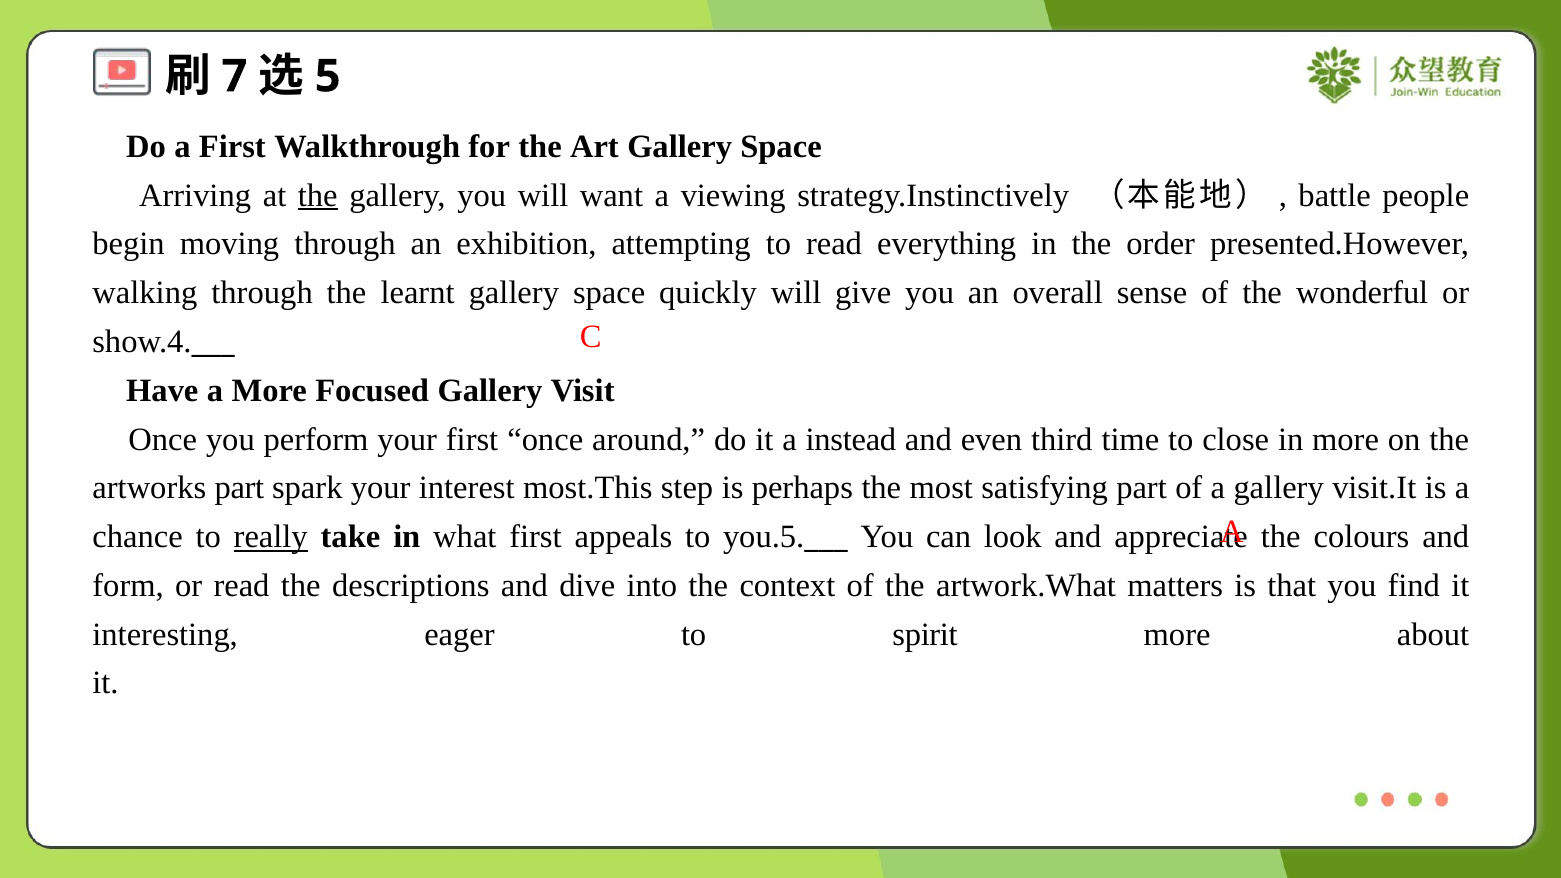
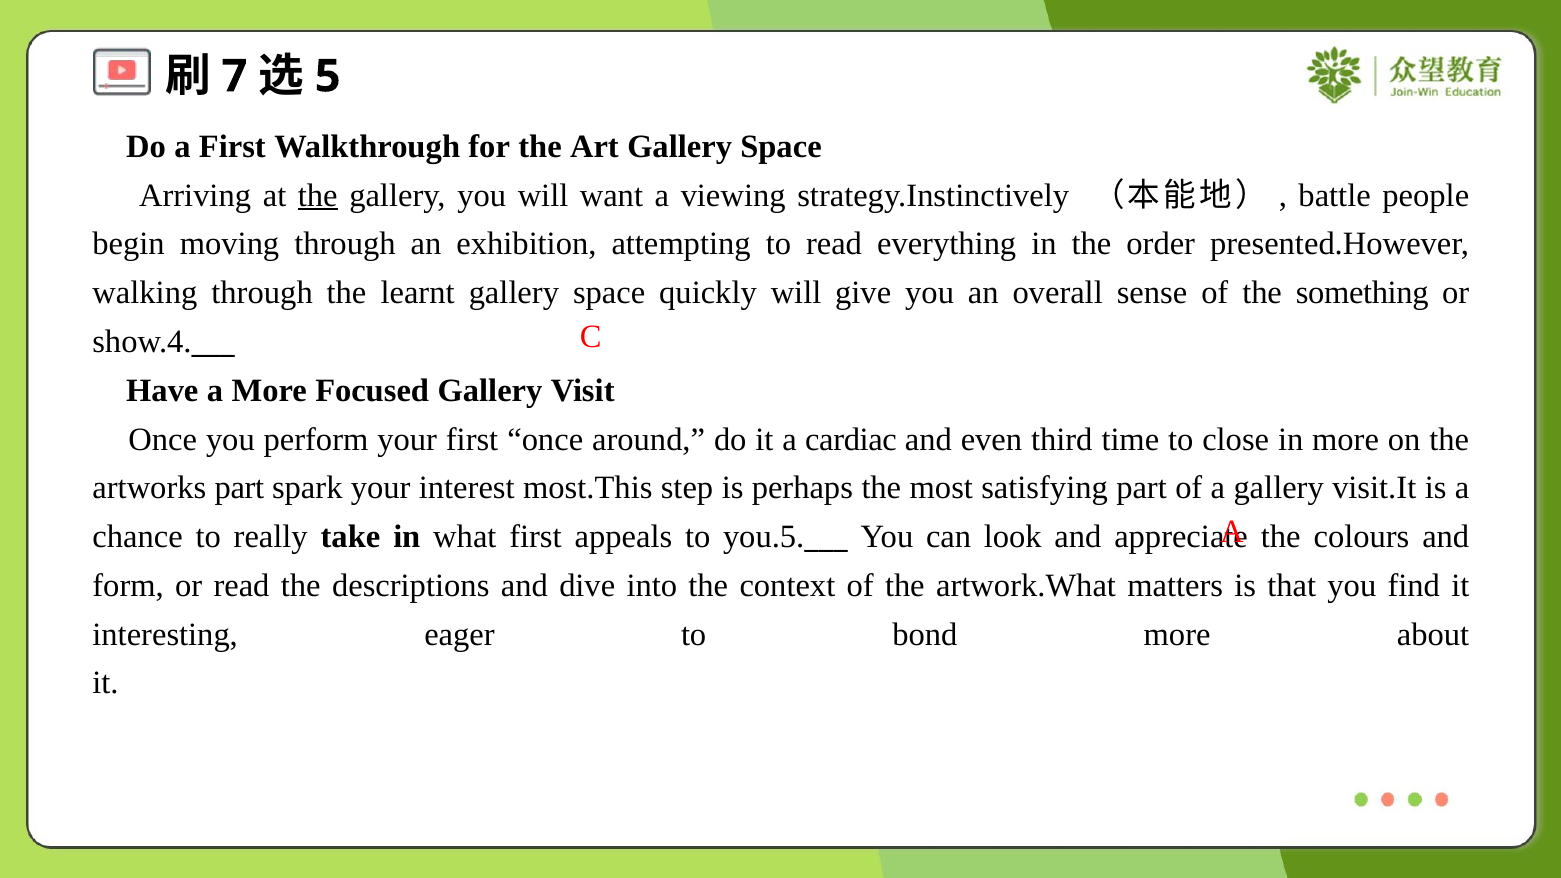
wonderful: wonderful -> something (1362, 293)
instead: instead -> cardiac (851, 439)
really underline: present -> none (271, 537)
spirit: spirit -> bond (925, 634)
